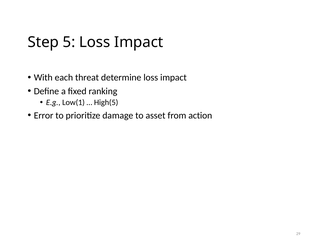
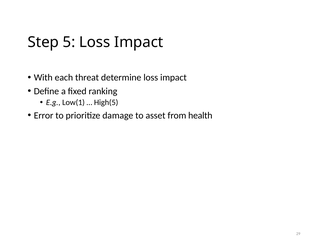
action: action -> health (200, 115)
